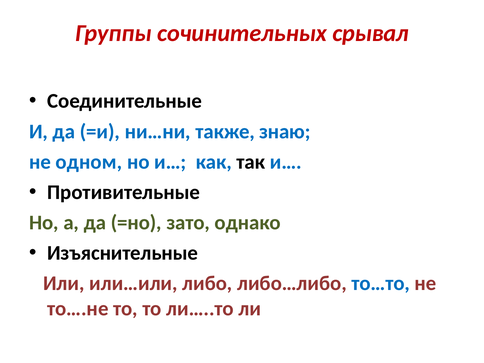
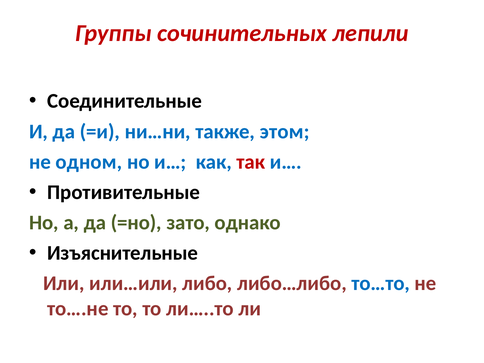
срывал: срывал -> лепили (370, 33)
знаю: знаю -> этом (285, 131)
так colour: black -> red (251, 162)
